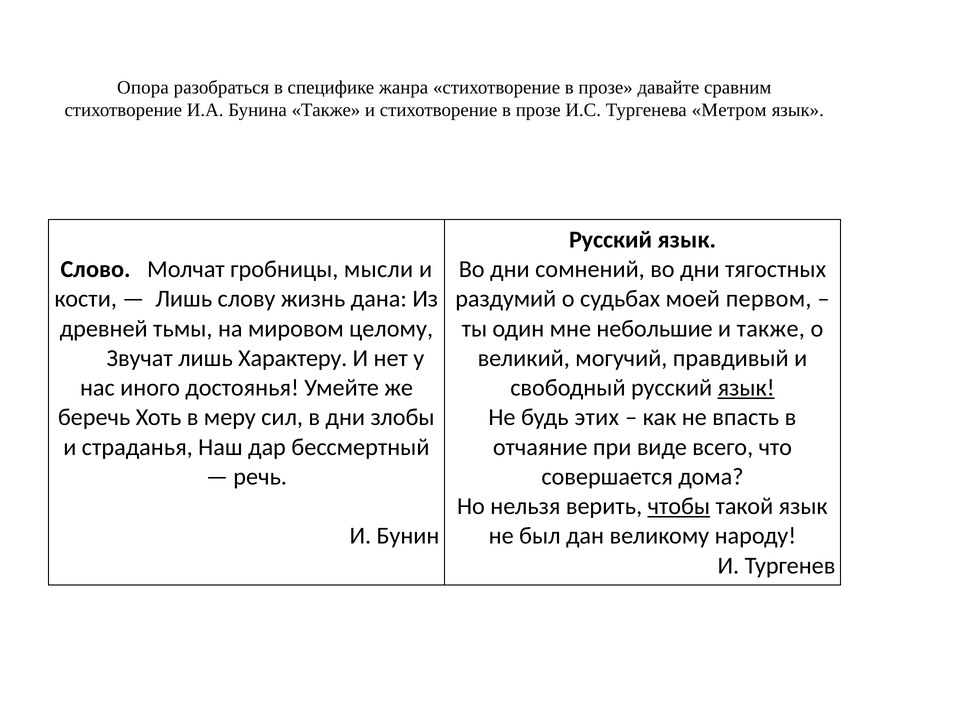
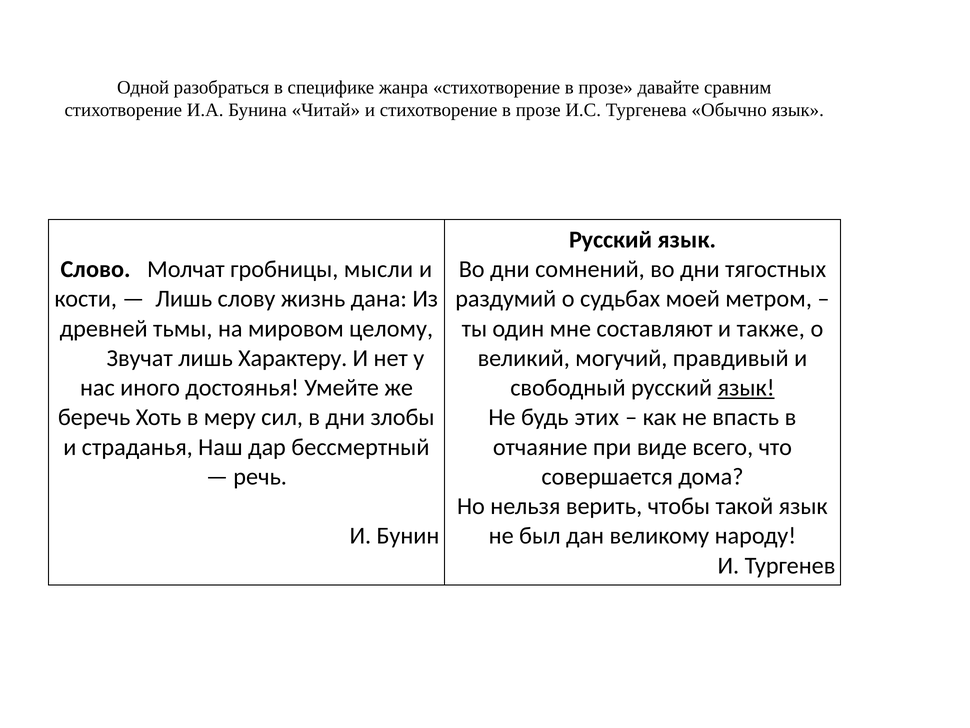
Опора: Опора -> Одной (143, 87)
Бунина Также: Также -> Читай (326, 110)
Метром: Метром -> Обычно (729, 110)
первом: первом -> метром (769, 299)
небольшие: небольшие -> составляют (655, 328)
чтобы underline: present -> none (679, 506)
